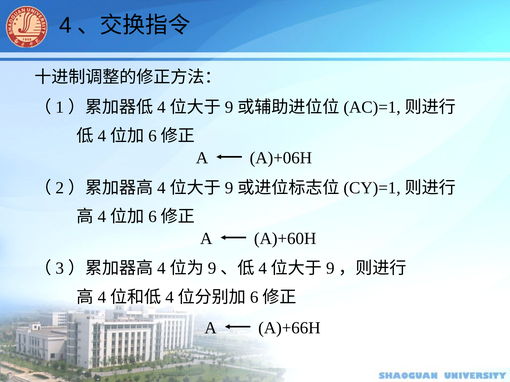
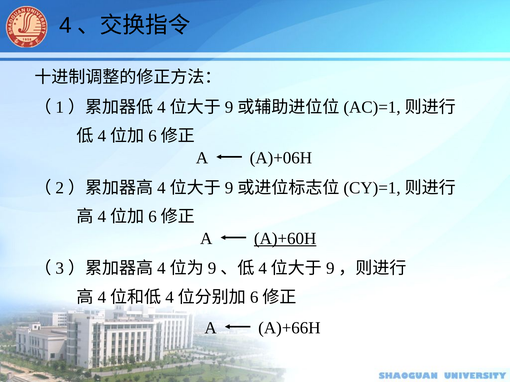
A)+60H underline: none -> present (285, 239)
